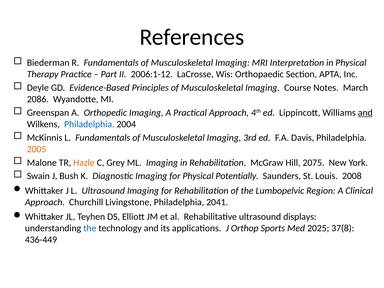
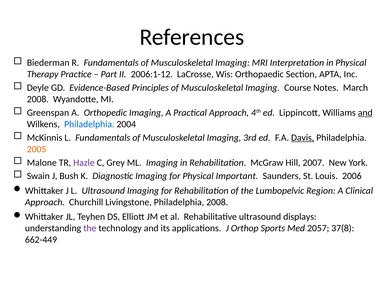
2086: 2086 -> 2008 (38, 99)
Davis underline: none -> present (303, 138)
Hazle colour: orange -> purple (84, 163)
2075: 2075 -> 2007 (314, 163)
Potentially: Potentially -> Important (237, 176)
2008: 2008 -> 2006 (352, 176)
Philadelphia 2041: 2041 -> 2008 (217, 202)
the colour: blue -> purple (90, 228)
2025: 2025 -> 2057 (318, 228)
436-449: 436-449 -> 662-449 (41, 240)
